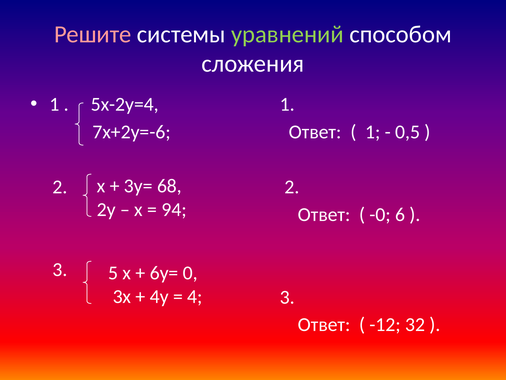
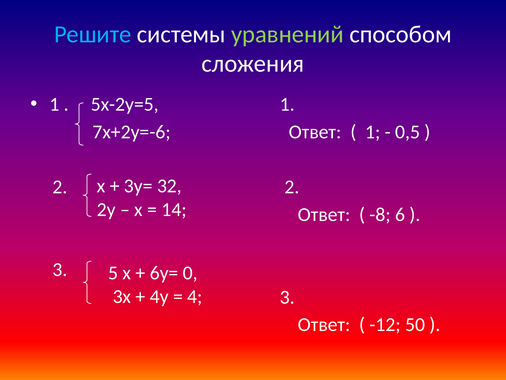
Решите colour: pink -> light blue (93, 34)
5х-2у=4: 5х-2у=4 -> 5х-2у=5 (125, 104)
68: 68 -> 32 (169, 186)
94: 94 -> 14 (174, 209)
-0: -0 -> -8 (380, 214)
32: 32 -> 50 (415, 324)
